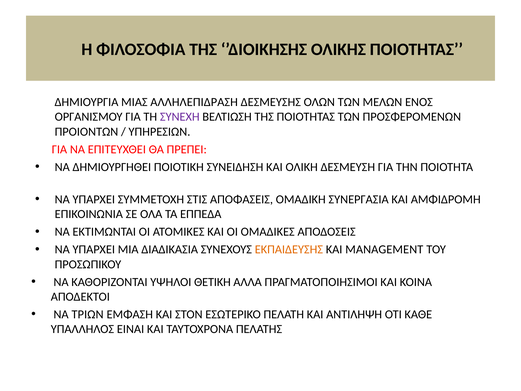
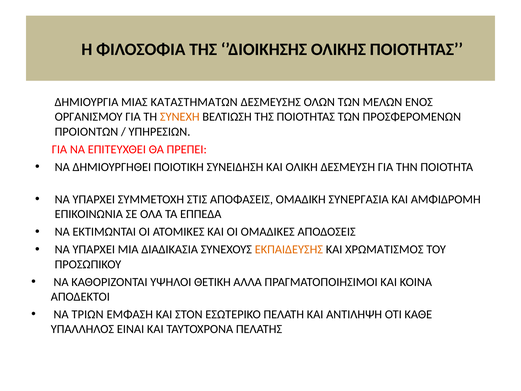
ΑΛΛΗΛΕΠΙΔΡΑΣΗ: ΑΛΛΗΛΕΠΙΔΡΑΣΗ -> ΚΑΤΑΣΤΗΜΑΤΩΝ (194, 102)
ΣΥΝΕΧΗ colour: purple -> orange (180, 117)
MANAGEMENT: MANAGEMENT -> ΧΡΩΜΑΤΙΣΜΟΣ (384, 249)
